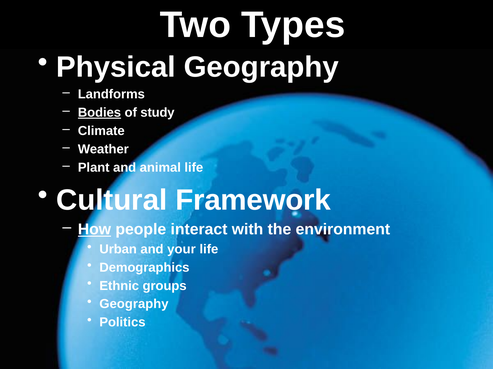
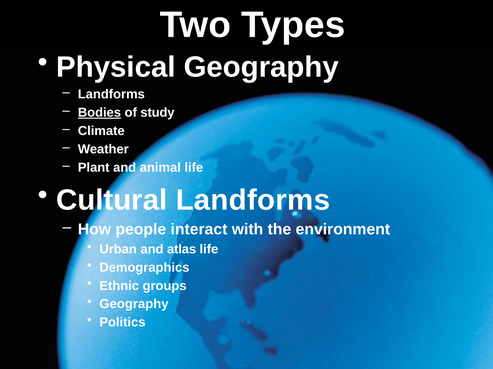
Cultural Framework: Framework -> Landforms (253, 200)
How underline: present -> none (94, 230)
your: your -> atlas (182, 250)
